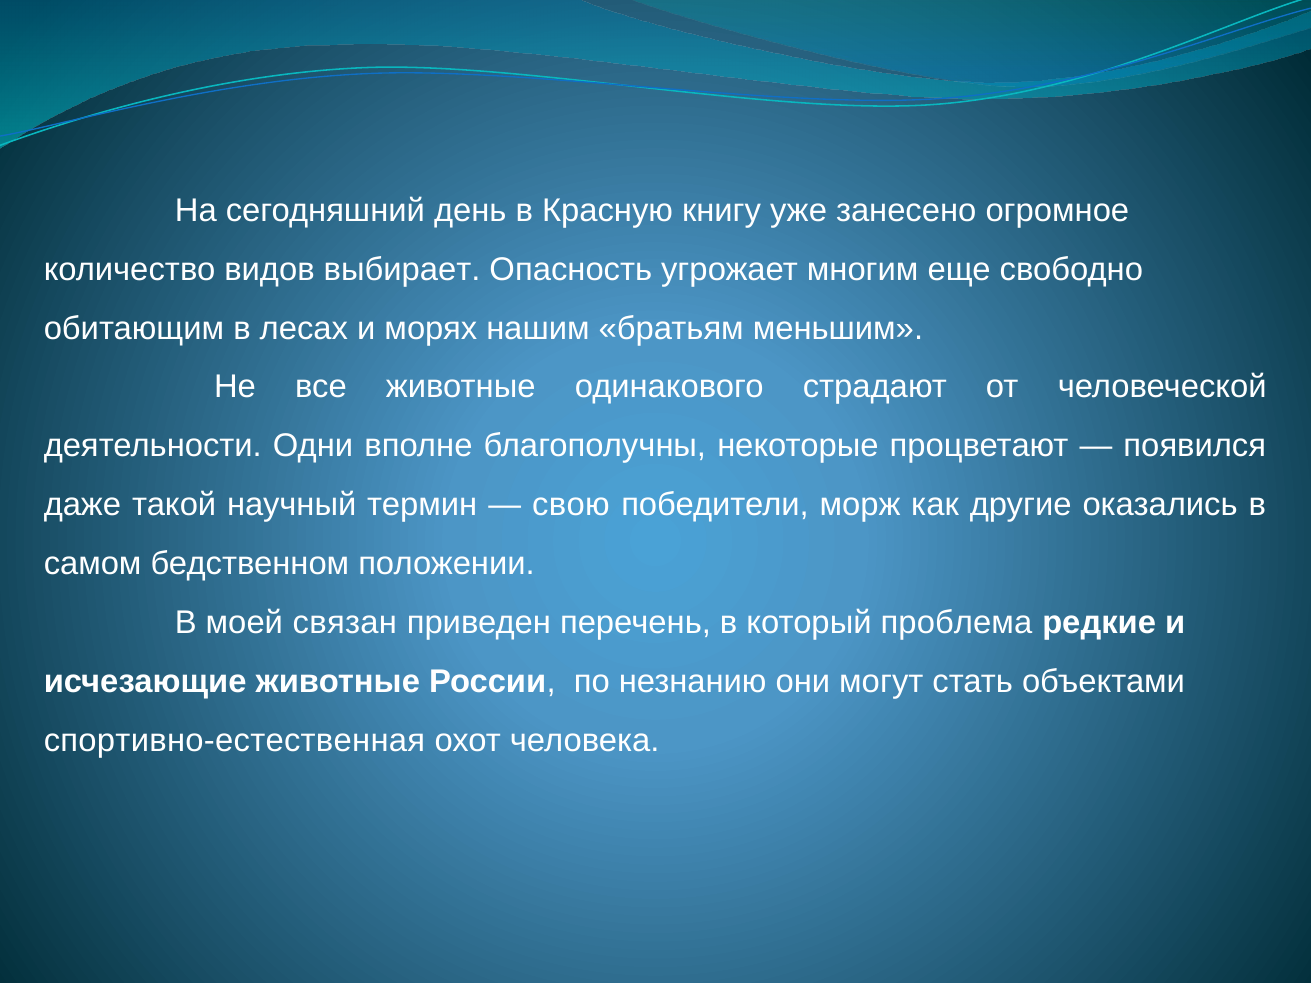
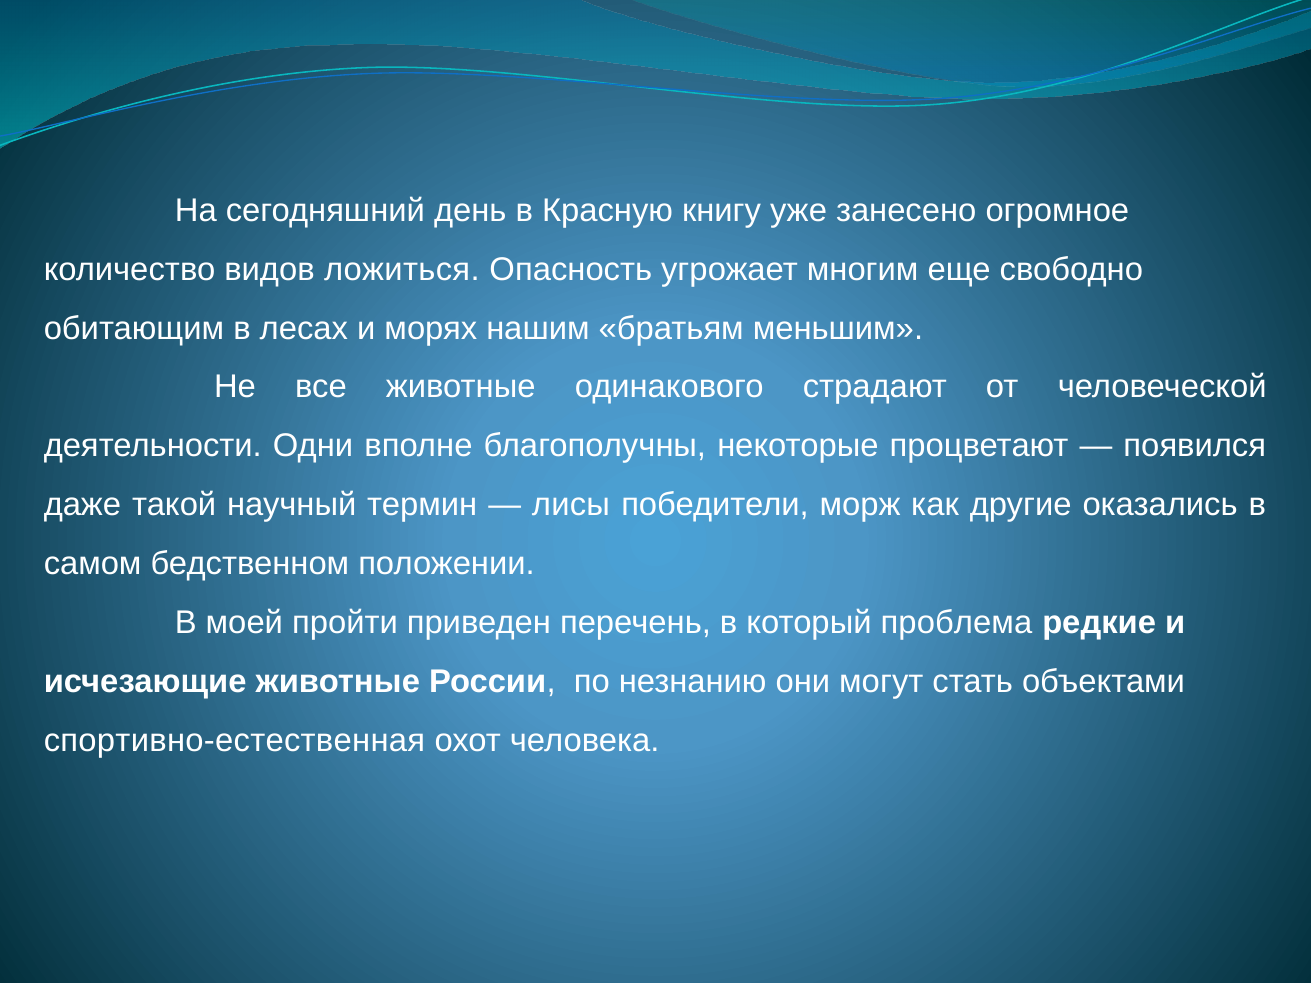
выбирает: выбирает -> ложиться (402, 269)
свою: свою -> лисы (571, 505)
связан: связан -> пройти (345, 623)
